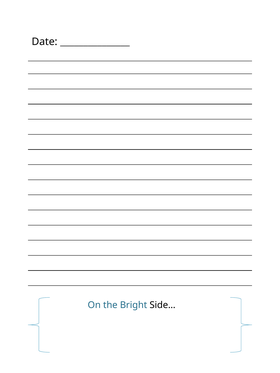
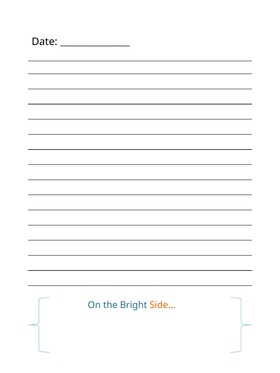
Side… colour: black -> orange (163, 305)
